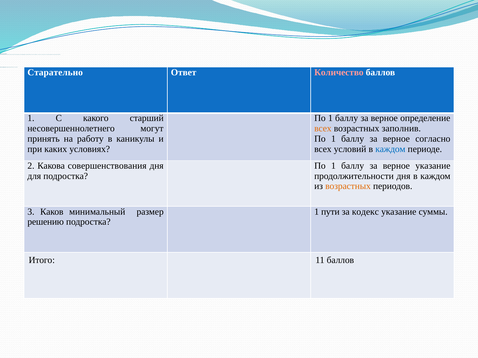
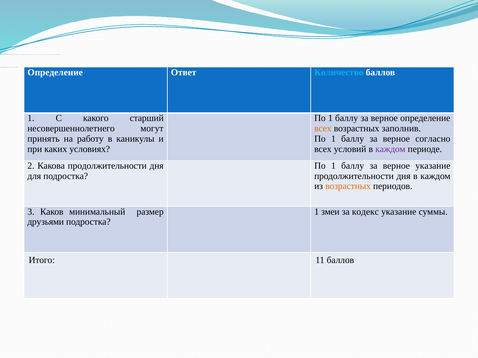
Старательно: Старательно -> Определение (55, 72)
Количество colour: pink -> light blue (339, 72)
каждом colour: blue -> purple (390, 149)
Какова совершенствования: совершенствования -> продолжительности (107, 166)
пути: пути -> змеи (330, 212)
решению: решению -> друзьями (46, 222)
